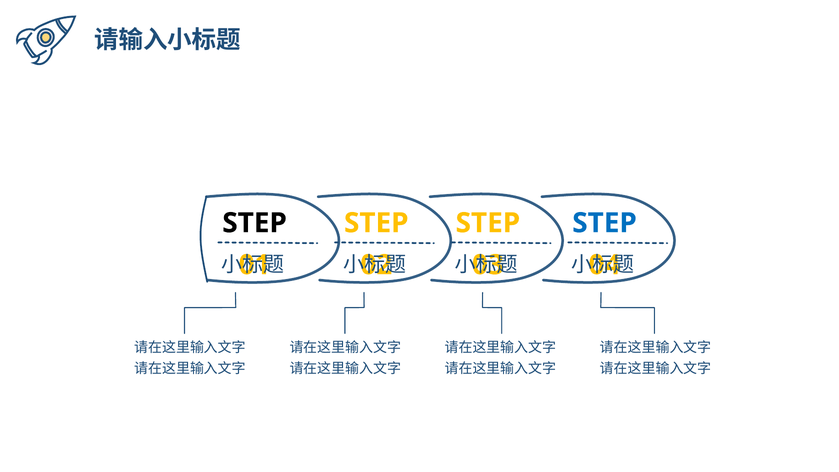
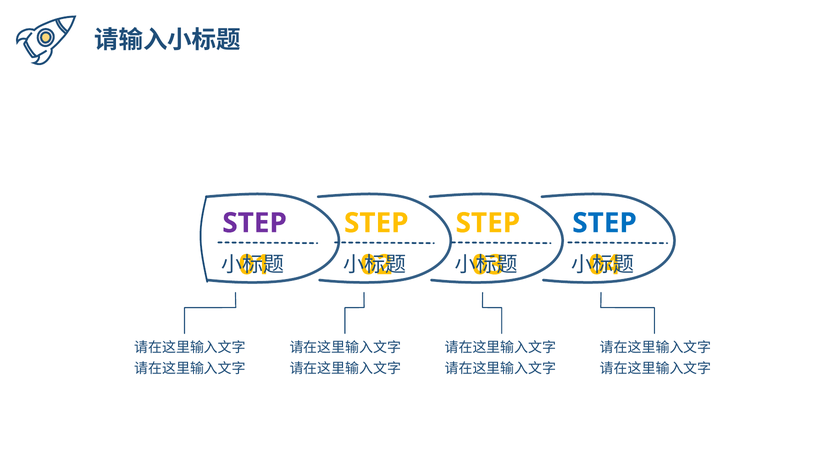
STEP colour: black -> purple (255, 223)
